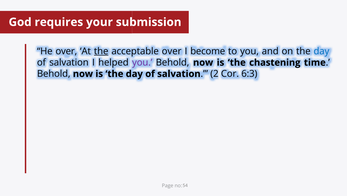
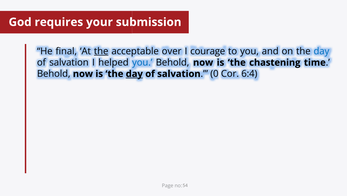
He over: over -> final (66, 51)
become: become -> courage (208, 51)
you colour: purple -> blue (142, 62)
day underline: none -> present (134, 74)
salvation 2: 2 -> 0 (214, 74)
6:3: 6:3 -> 6:4 (249, 74)
